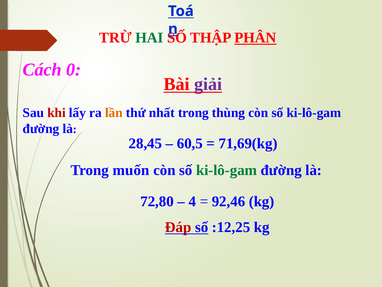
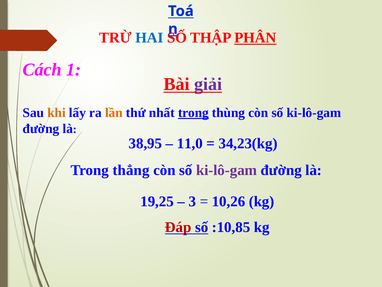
HAI colour: green -> blue (149, 38)
0: 0 -> 1 (74, 70)
khi colour: red -> orange (56, 113)
trong underline: none -> present (193, 113)
28,45: 28,45 -> 38,95 (145, 143)
60,5: 60,5 -> 11,0 (190, 143)
71,69(kg: 71,69(kg -> 34,23(kg (248, 143)
muốn: muốn -> thẳng (131, 170)
ki-lô-gam colour: green -> purple (227, 170)
72,80: 72,80 -> 19,25 (157, 201)
4: 4 -> 3 (192, 201)
92,46: 92,46 -> 10,26 (228, 201)
:12,25: :12,25 -> :10,85 (231, 227)
